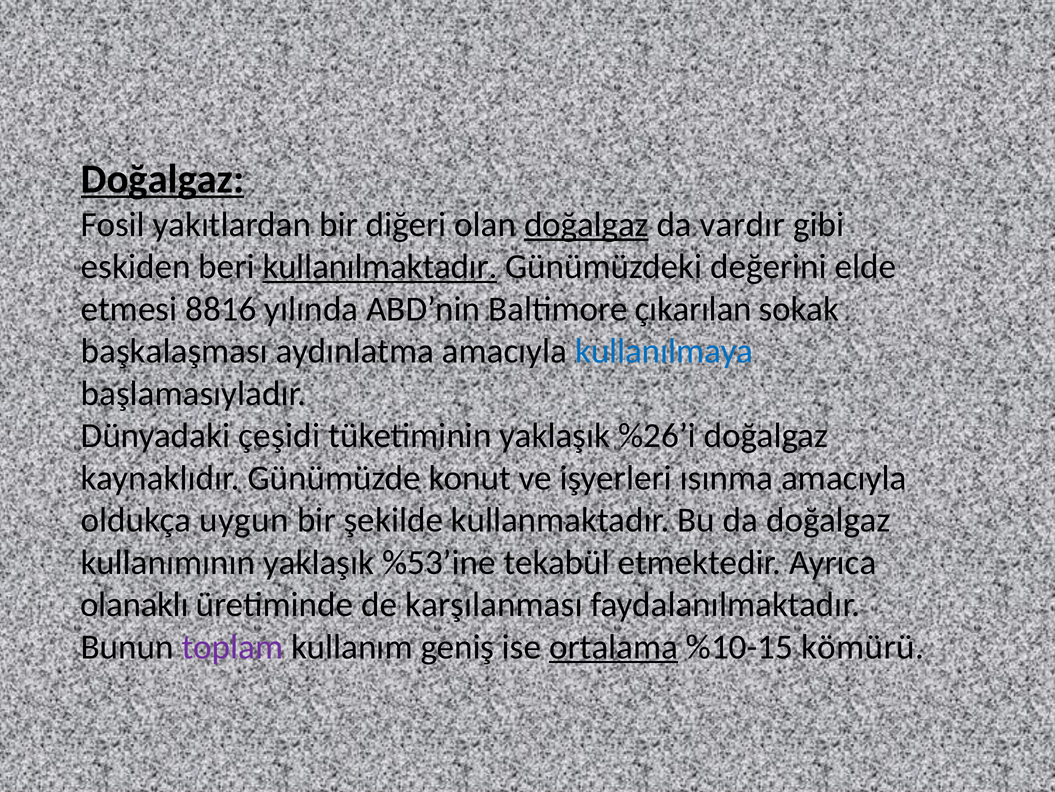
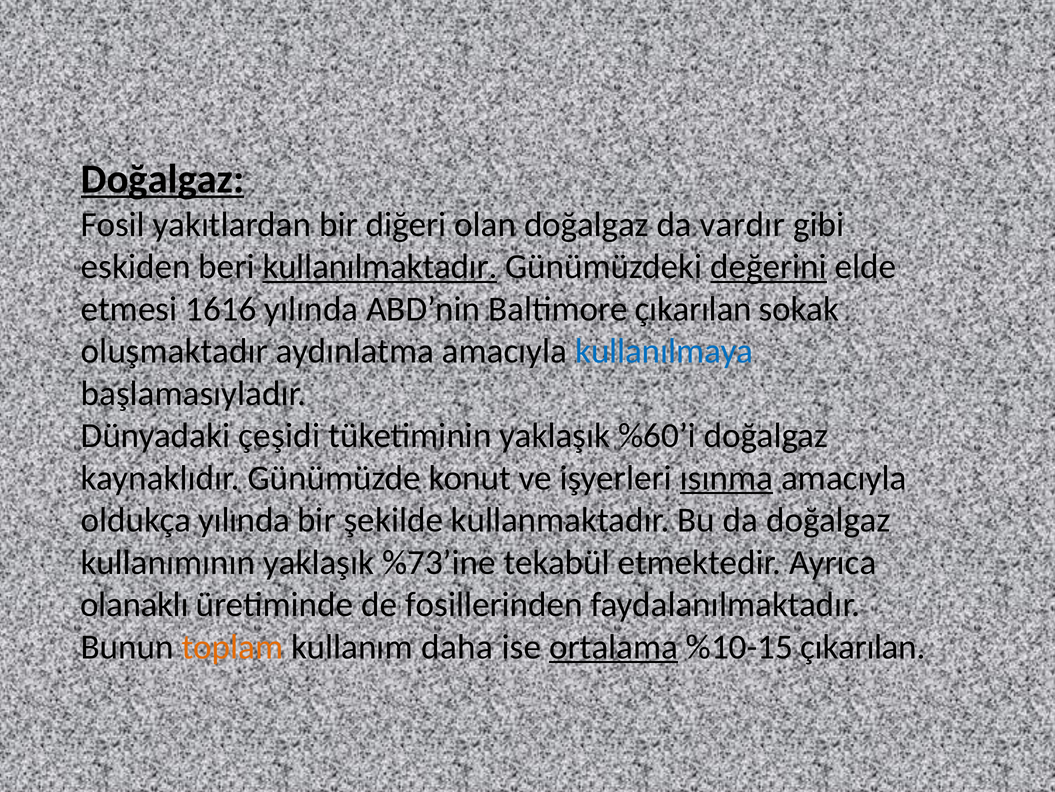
doğalgaz underline: present -> none (586, 224)
değerini underline: none -> present (769, 267)
8816: 8816 -> 1616 (221, 309)
başkalaşması: başkalaşması -> oluşmaktadır (174, 351)
%26’i: %26’i -> %60’i (657, 435)
ısınma underline: none -> present (726, 478)
oldukça uygun: uygun -> yılında (244, 520)
%53’ine: %53’ine -> %73’ine (439, 562)
karşılanması: karşılanması -> fosillerinden (494, 604)
toplam colour: purple -> orange (233, 646)
geniş: geniş -> daha (457, 646)
%10-15 kömürü: kömürü -> çıkarılan (863, 646)
